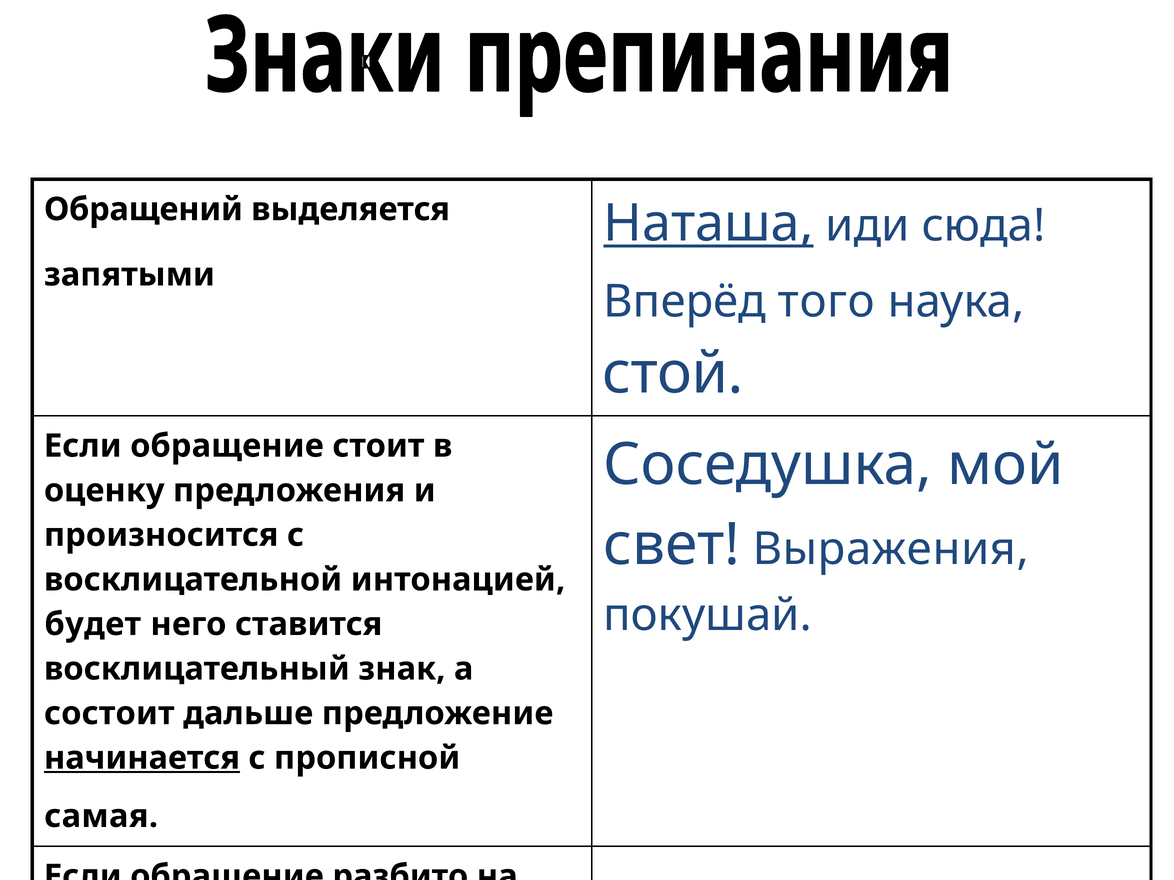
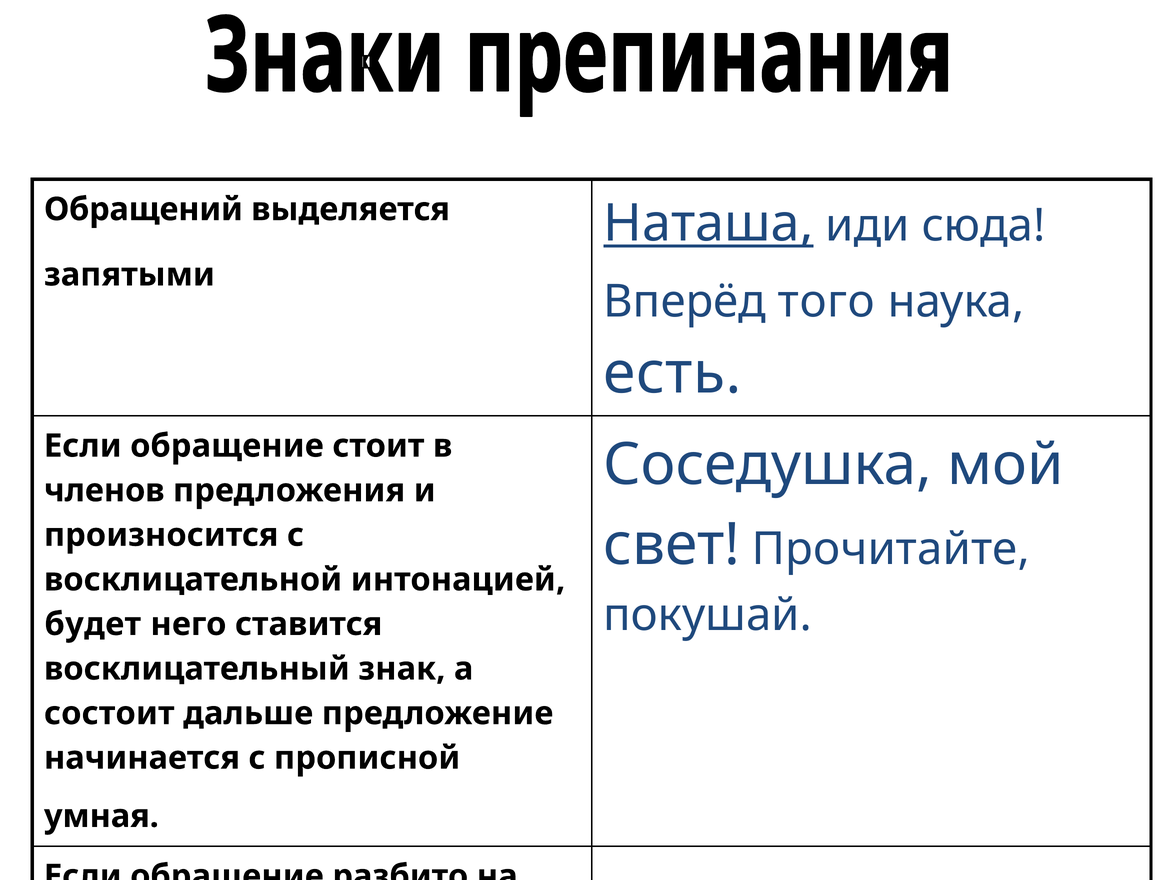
стой: стой -> есть (672, 374)
оценку: оценку -> членов (104, 491)
Выражения: Выражения -> Прочитайте (891, 550)
начинается underline: present -> none (142, 758)
самая: самая -> умная (101, 817)
